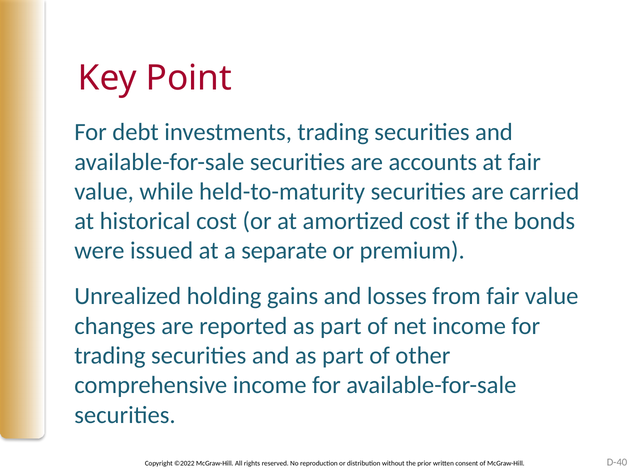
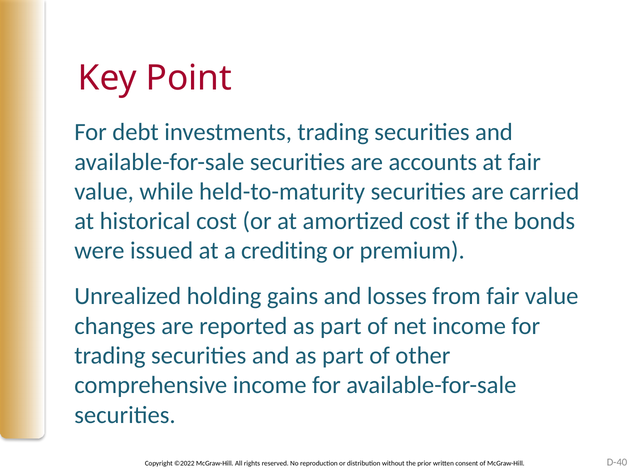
separate: separate -> crediting (284, 251)
